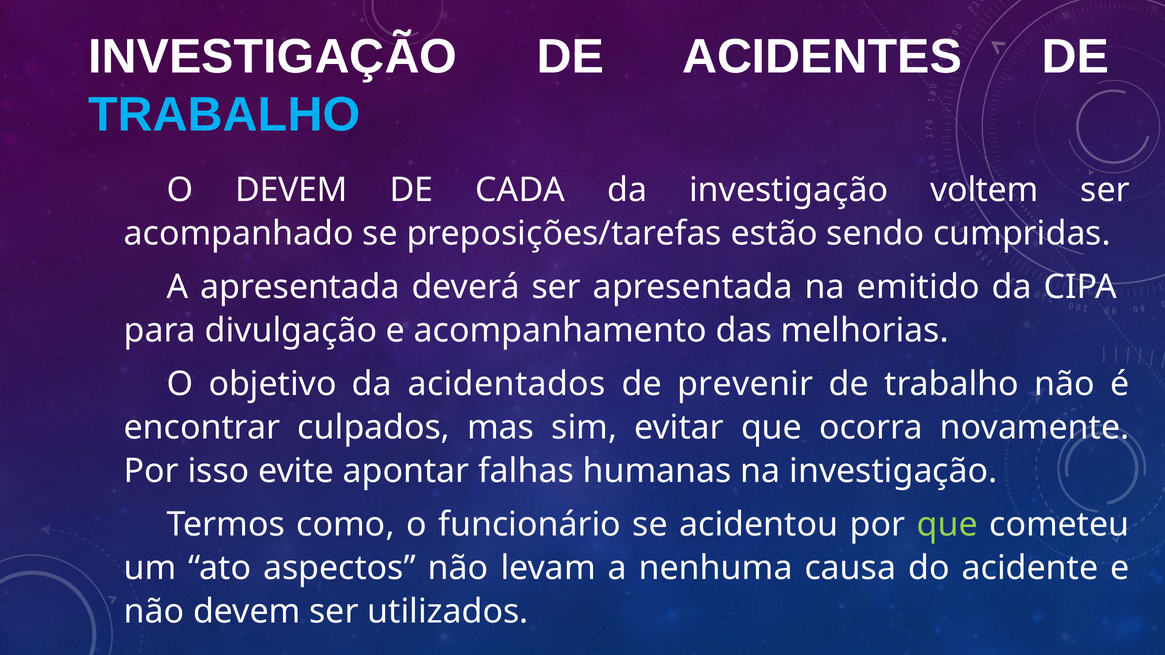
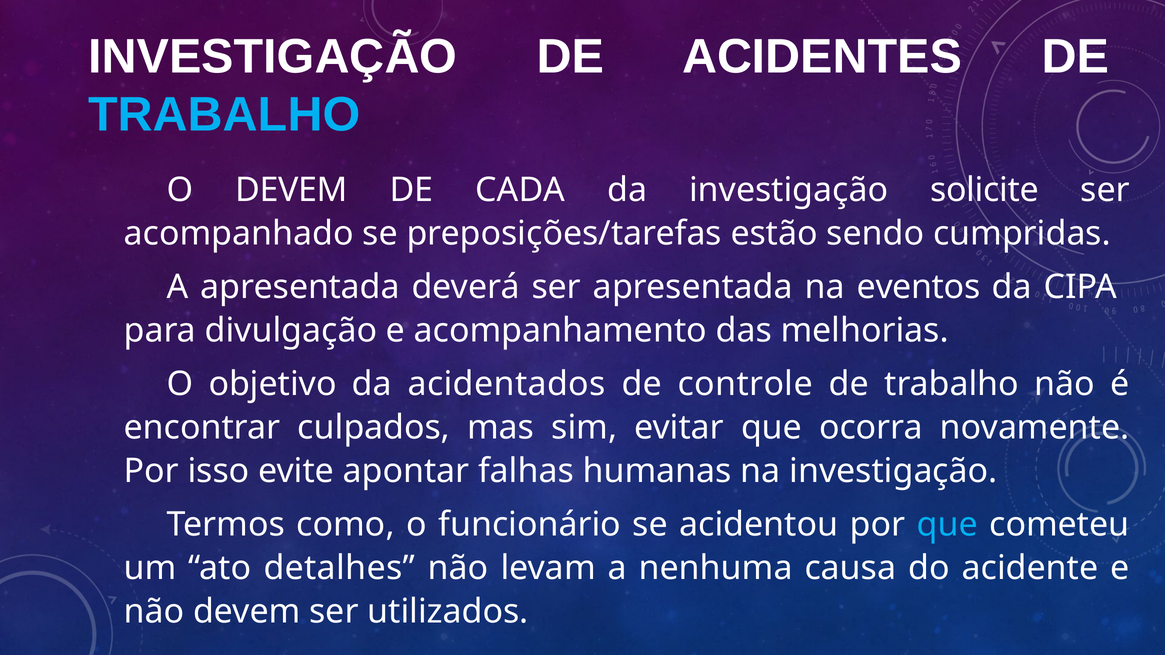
voltem: voltem -> solicite (984, 190)
emitido: emitido -> eventos (919, 287)
prevenir: prevenir -> controle (745, 384)
que colour: light green -> light blue (947, 525)
aspectos: aspectos -> detalhes (339, 568)
